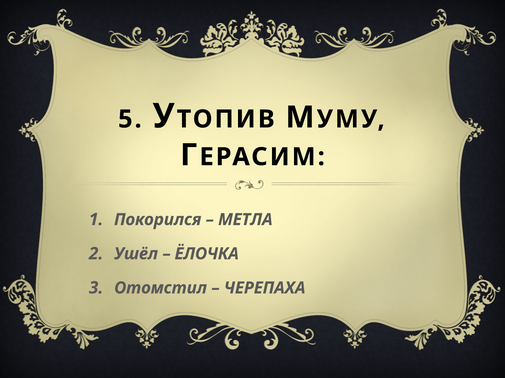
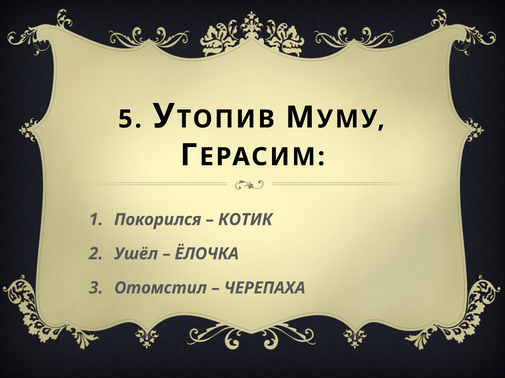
МЕТЛА: МЕТЛА -> КОТИК (245, 220)
